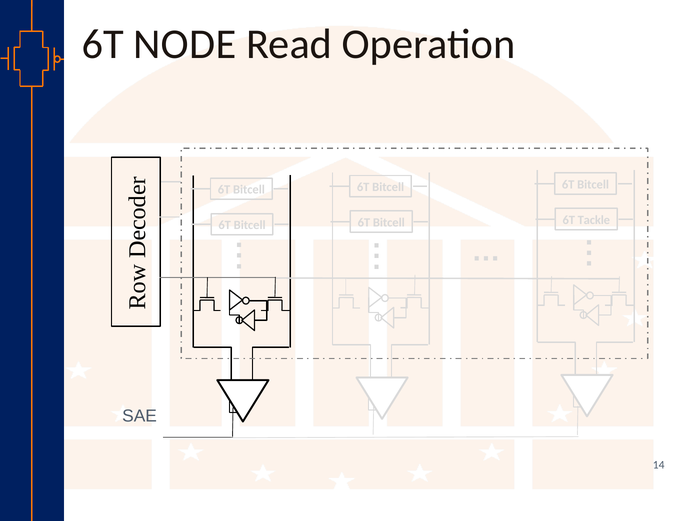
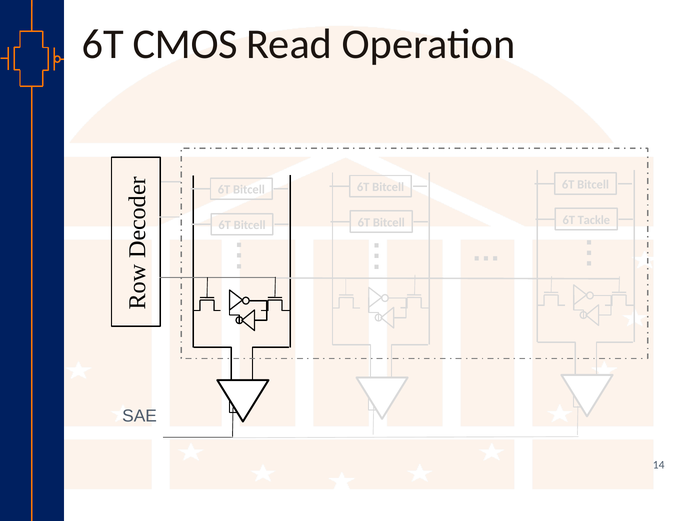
NODE: NODE -> CMOS (185, 44)
